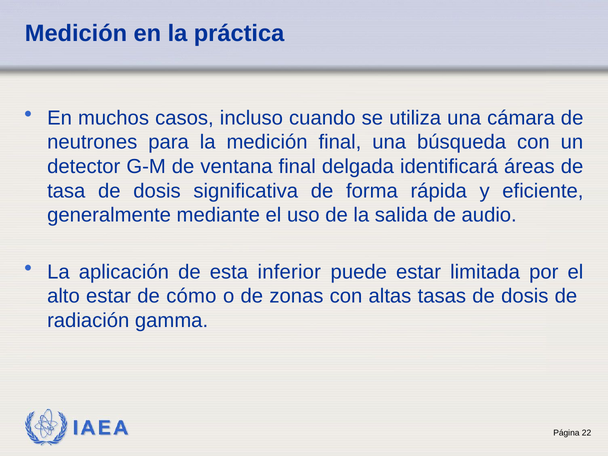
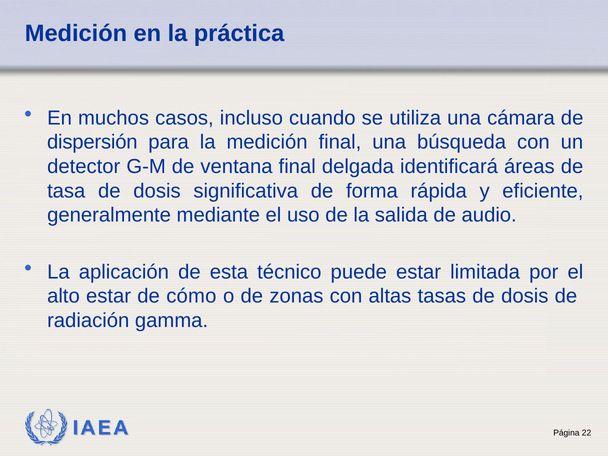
neutrones: neutrones -> dispersión (92, 142)
inferior: inferior -> técnico (289, 272)
